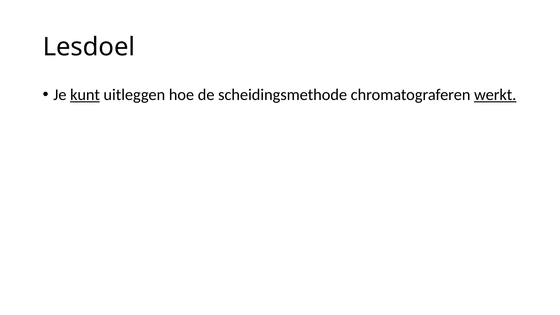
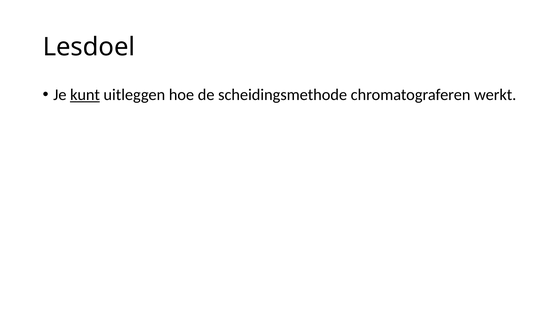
werkt underline: present -> none (495, 95)
